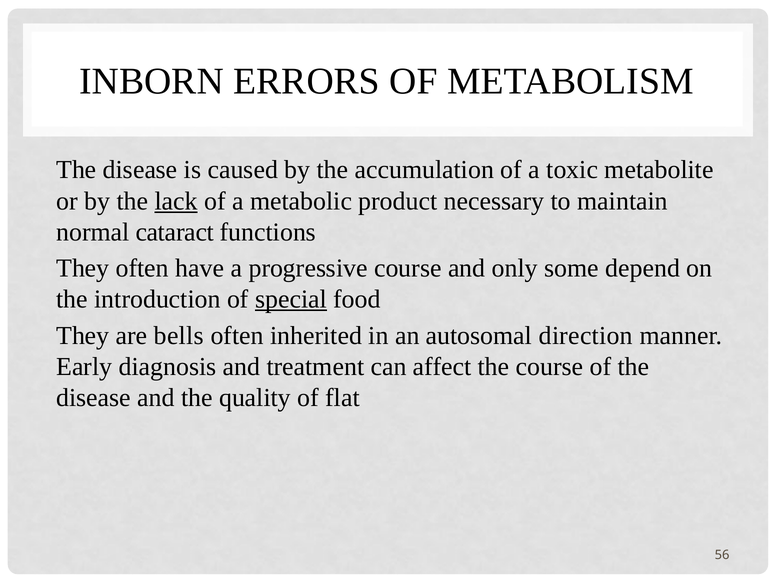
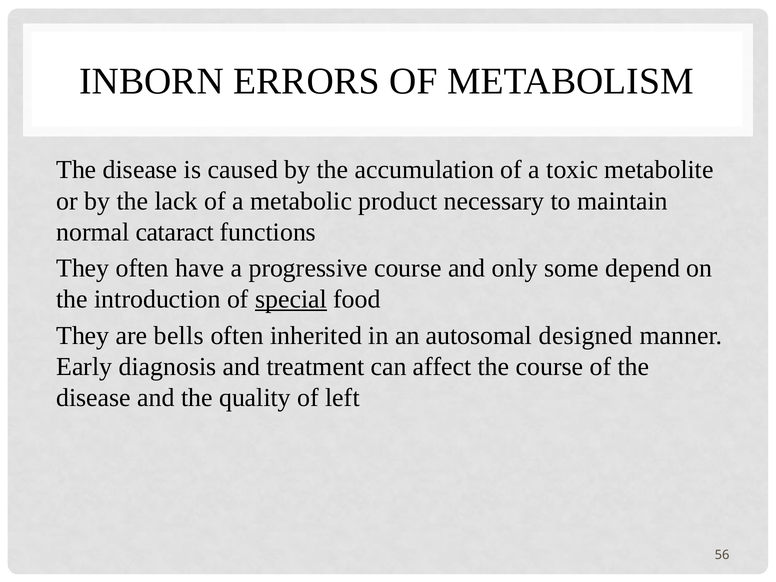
lack underline: present -> none (176, 201)
direction: direction -> designed (586, 335)
flat: flat -> left (343, 398)
